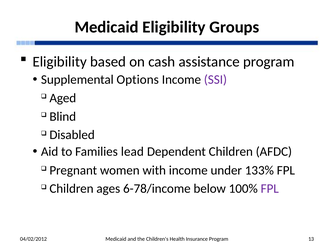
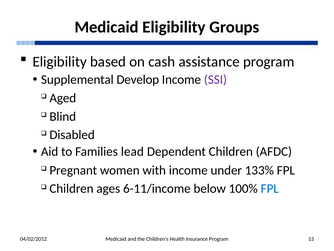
Options: Options -> Develop (138, 79)
6-78/income: 6-78/income -> 6-11/income (157, 188)
FPL colour: purple -> blue (270, 188)
